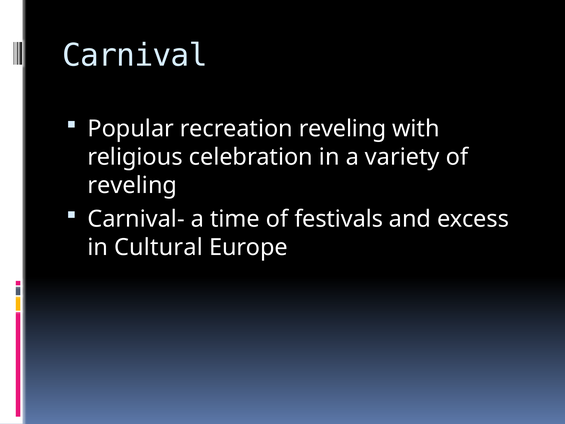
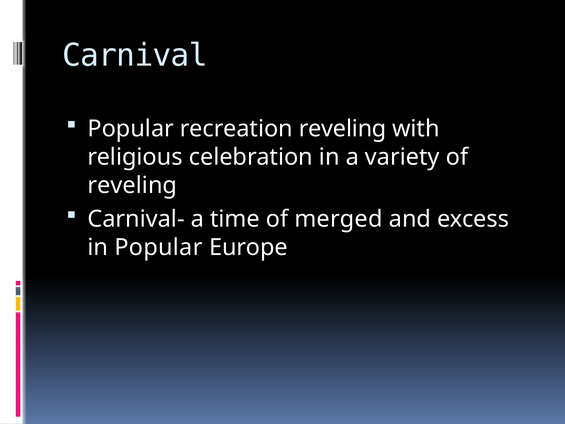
festivals: festivals -> merged (338, 219)
in Cultural: Cultural -> Popular (158, 247)
